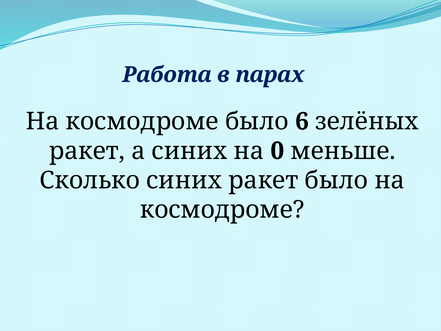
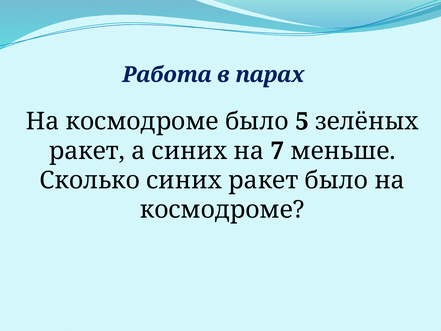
6: 6 -> 5 (302, 121)
0: 0 -> 7 (277, 151)
